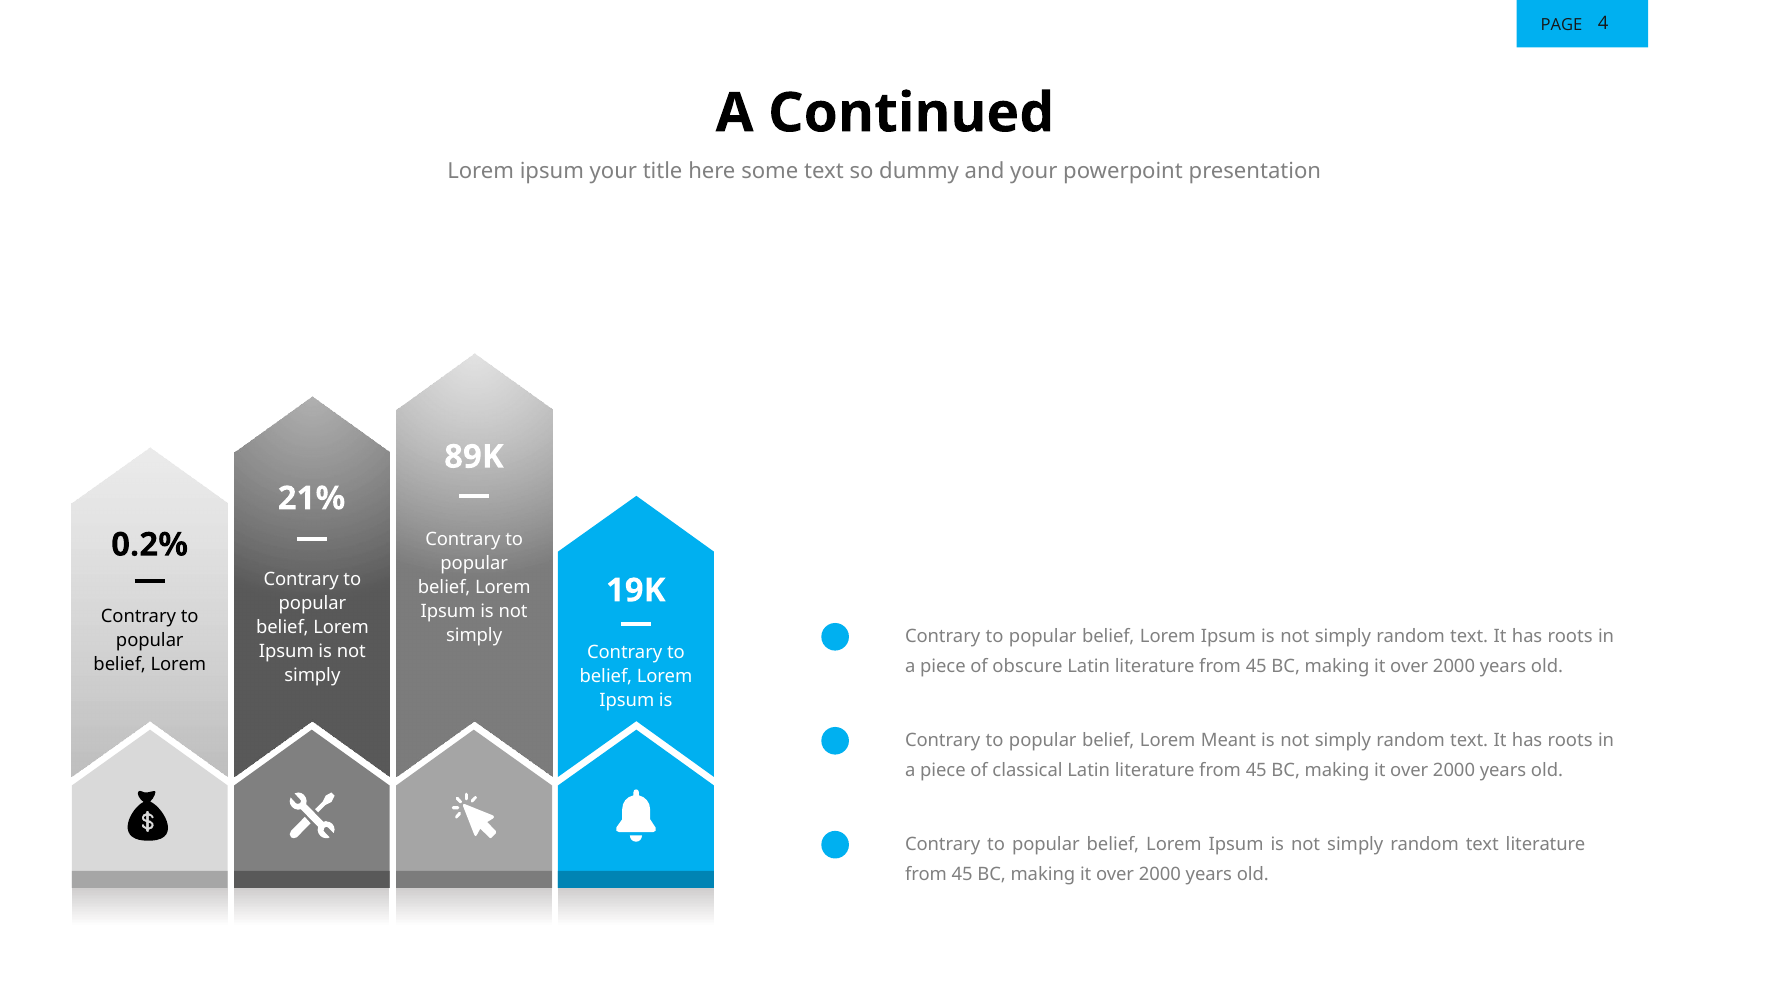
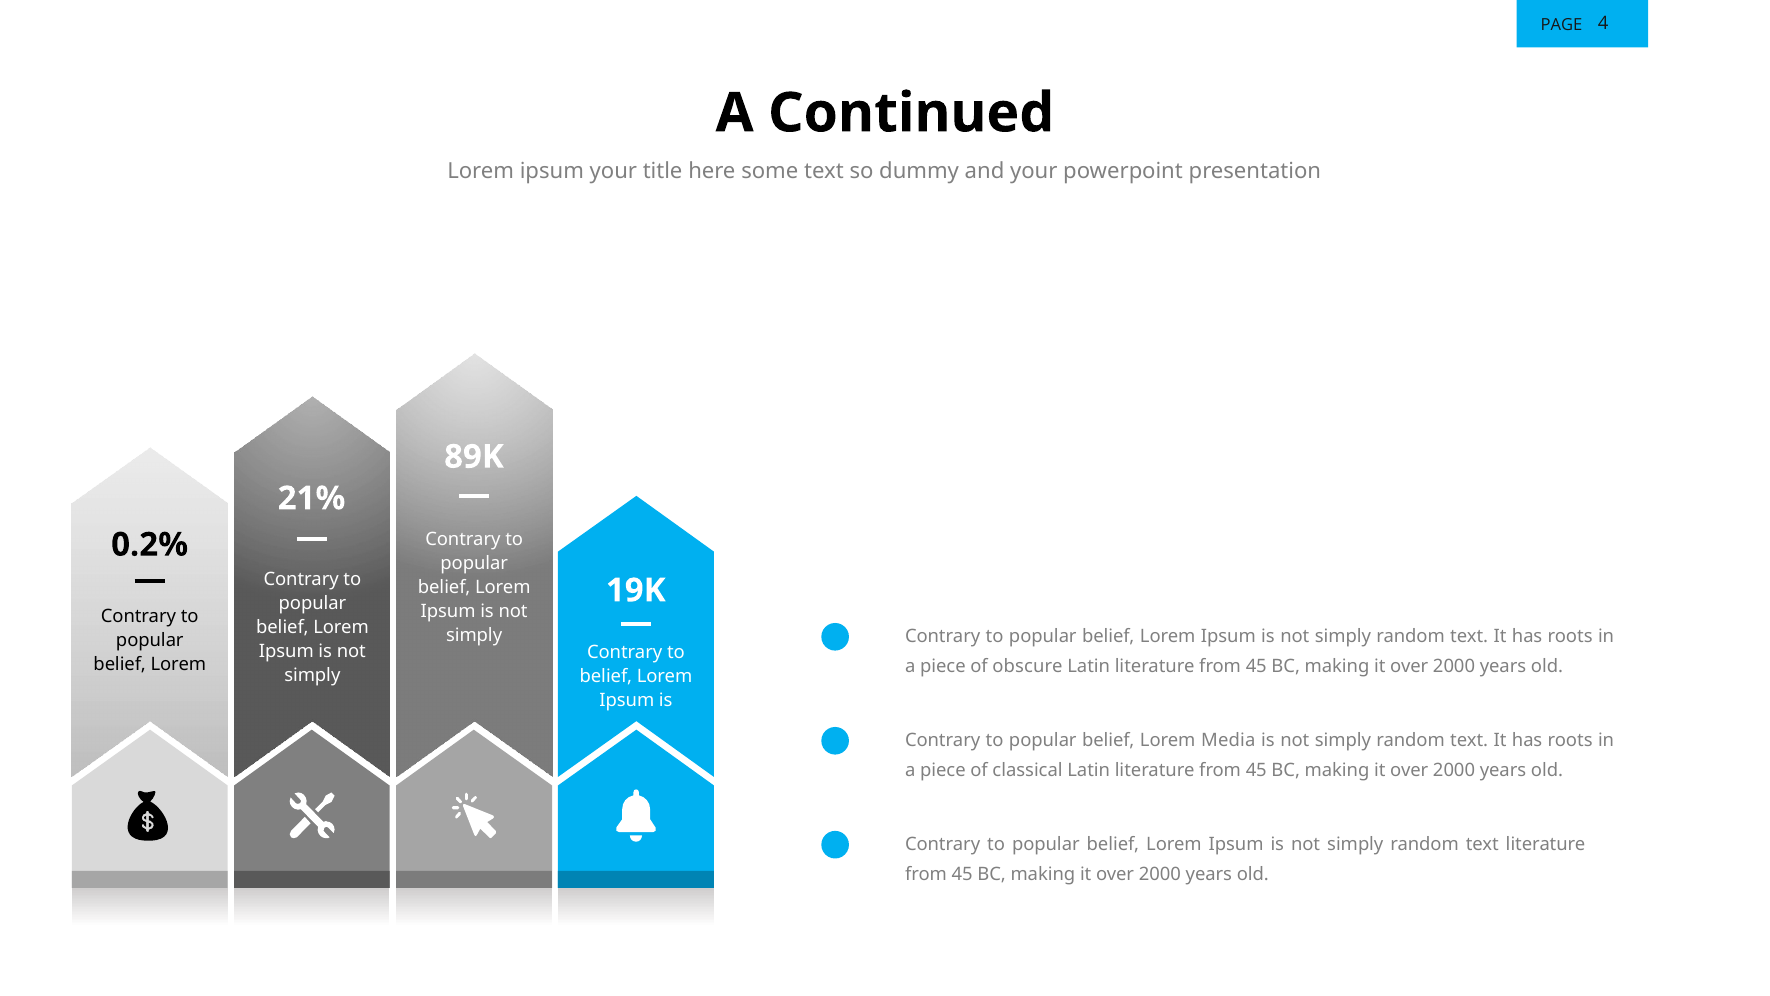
Meant: Meant -> Media (1228, 740)
